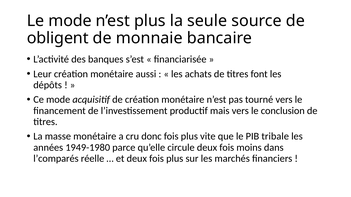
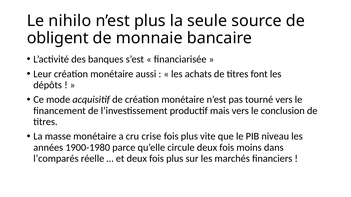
Le mode: mode -> nihilo (70, 21)
donc: donc -> crise (151, 137)
tribale: tribale -> niveau (275, 137)
1949-1980: 1949-1980 -> 1900-1980 (88, 148)
